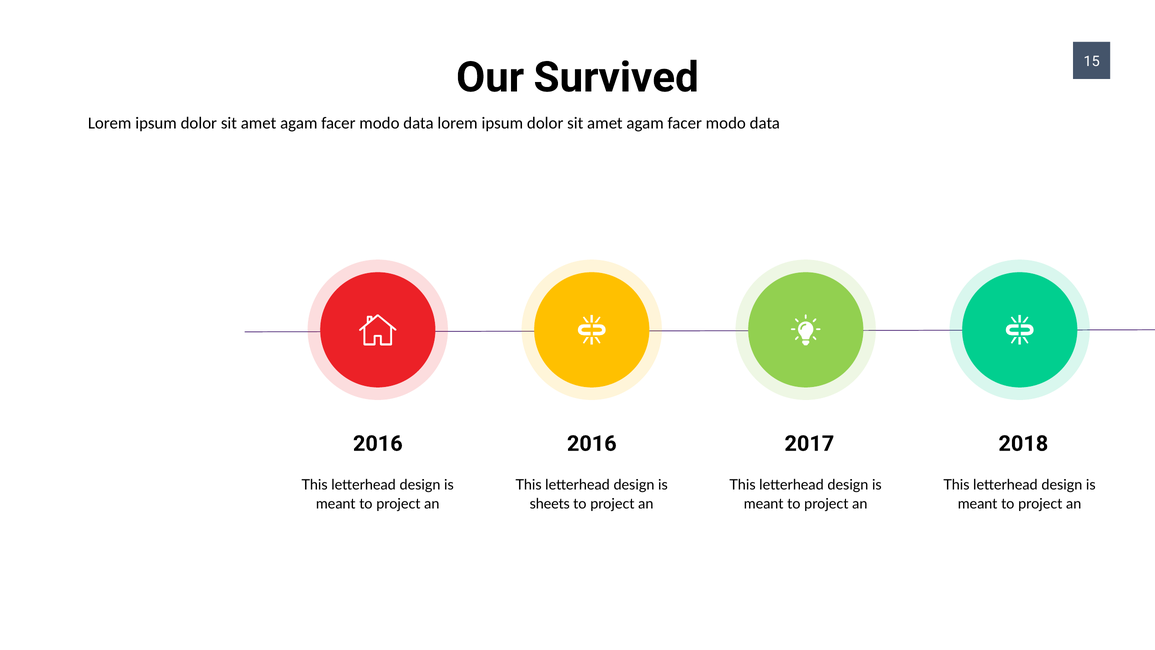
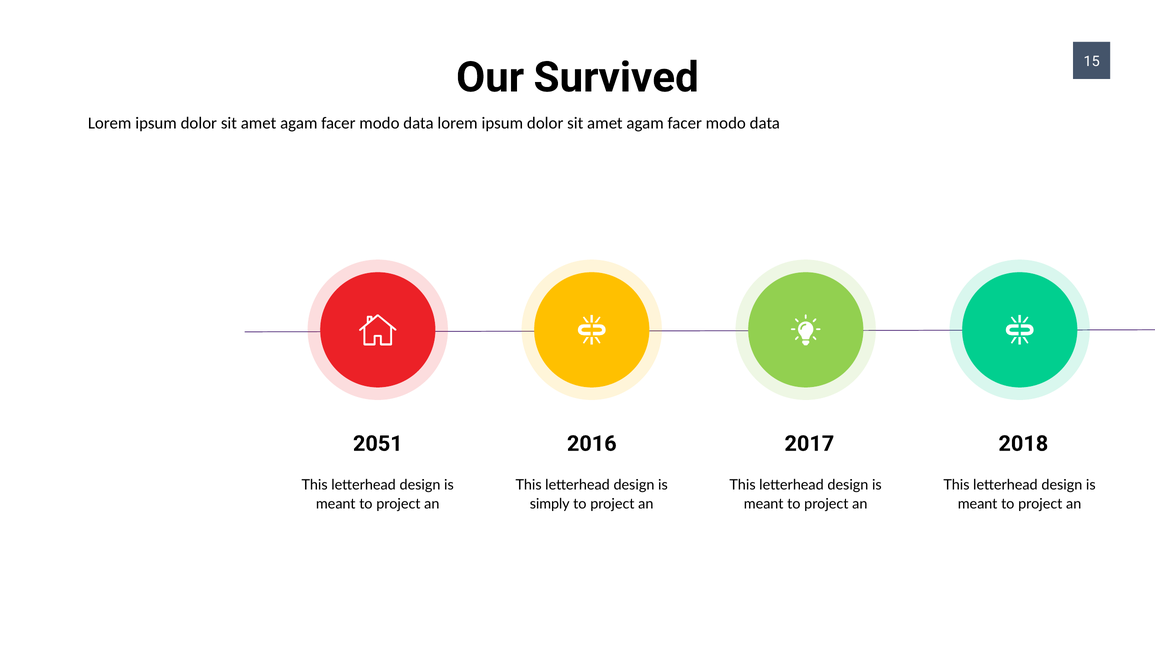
2016: 2016 -> 2051 (378, 443)
sheets: sheets -> simply (550, 504)
